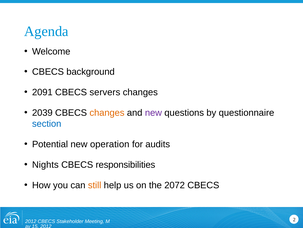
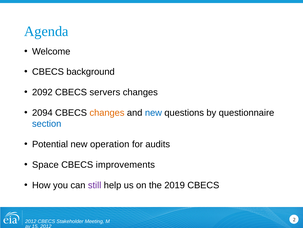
2091: 2091 -> 2092 (42, 92)
2039: 2039 -> 2094 (42, 112)
new colour: purple -> blue (153, 112)
Nights: Nights -> Space (45, 164)
responsibilities: responsibilities -> improvements (125, 164)
still colour: orange -> purple (95, 185)
2072: 2072 -> 2019 (175, 185)
